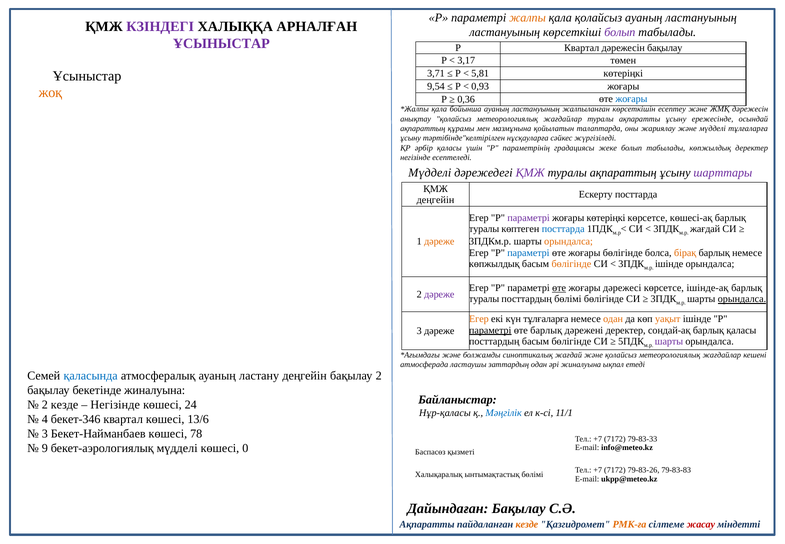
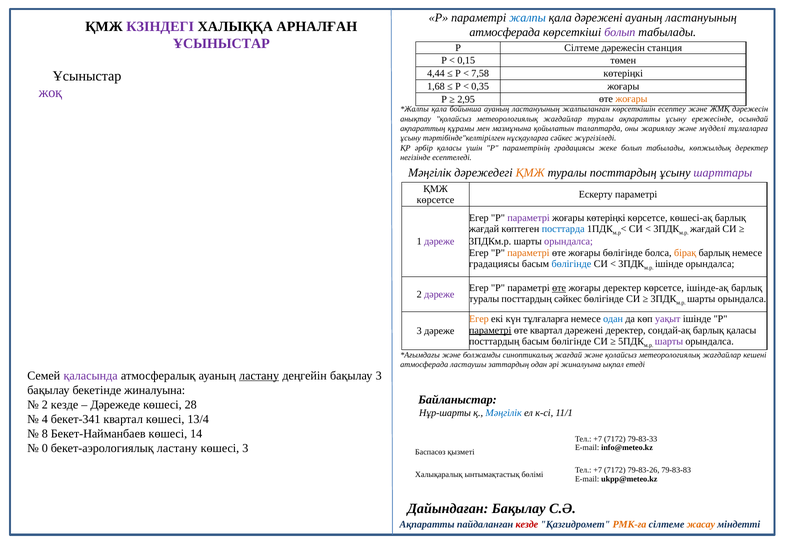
жалпы colour: orange -> blue (527, 18)
қала қолайсыз: қолайсыз -> дәрежені (599, 18)
ластануының: ластануының -> атмосферада (505, 32)
Р Квартал: Квартал -> Сілтеме (582, 48)
дәрежесін бақылау: бақылау -> станция (665, 48)
3,17: 3,17 -> 0,15 (466, 61)
3,71: 3,71 -> 4,44 (436, 74)
5,81: 5,81 -> 7,58 (480, 74)
9,54: 9,54 -> 1,68 (436, 87)
0,93: 0,93 -> 0,35 (480, 87)
жоқ colour: orange -> purple (50, 93)
0,36: 0,36 -> 2,95 (466, 99)
жоғары colour: blue -> orange (631, 99)
Мүдделі: Мүдделі -> Мәңгілік (430, 173)
ҚМЖ colour: purple -> orange (530, 173)
ақпараттың: ақпараттың -> посттардың (623, 173)
Ескерту посттарда: посттарда -> параметрі (636, 194)
деңгейін: деңгейін -> көрсетсе (435, 200)
туралы: туралы -> жағдай (484, 229)
дәреже colour: orange -> purple (439, 241)
орындалса colour: orange -> purple (569, 241)
параметрі colour: blue -> orange (528, 252)
көпжылдық: көпжылдық -> градациясы (494, 264)
бөлігінде colour: orange -> blue (571, 264)
жоғары дәрежесі: дәрежесі -> деректер (622, 288)
посттардың бөлімі: бөлімі -> сәйкес (568, 299)
орындалса underline: present -> none (742, 299)
одан colour: orange -> blue (613, 319)
уақыт colour: orange -> purple (668, 319)
өте барлық: барлық -> квартал (546, 330)
қаласында colour: blue -> purple (91, 375)
ластану underline: none -> present (259, 375)
бақылау 2: 2 -> 3 (379, 375)
Негізінде: Негізінде -> Дәрежеде (115, 404)
24: 24 -> 28 (191, 404)
Нұр-қаласы: Нұр-қаласы -> Нұр-шарты (445, 412)
бекет-346: бекет-346 -> бекет-341 (76, 419)
13/6: 13/6 -> 13/4 (198, 419)
3: 3 -> 8 (45, 433)
78: 78 -> 14 (196, 433)
9: 9 -> 0 (45, 448)
бекет-аэрологиялық мүдделі: мүдделі -> ластану (177, 448)
көшесі 0: 0 -> 3 (245, 448)
кезде colour: orange -> red (527, 524)
жасау colour: red -> orange (701, 524)
